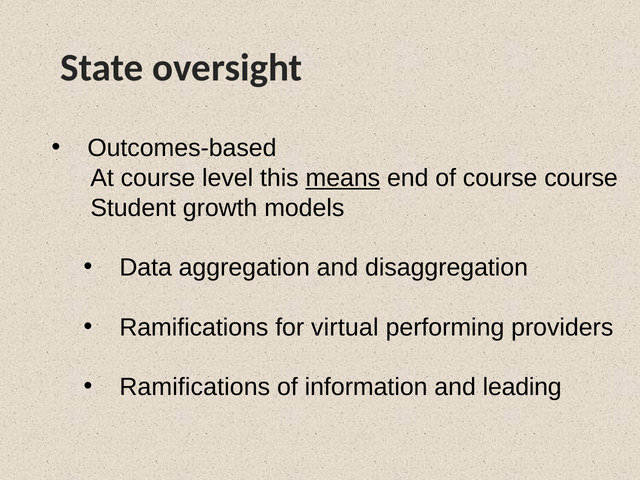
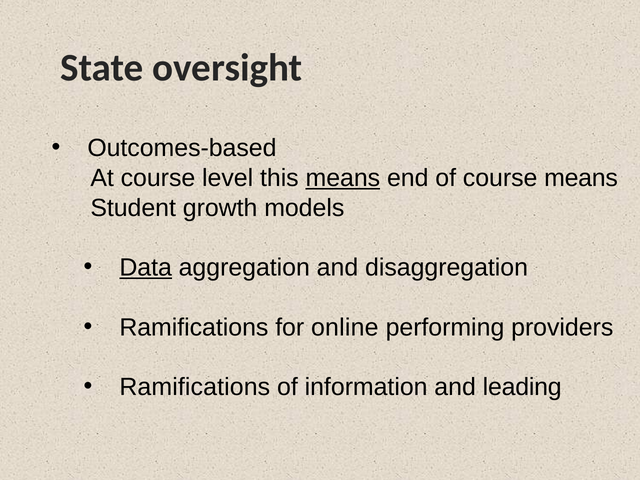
course course: course -> means (581, 178)
Data underline: none -> present (146, 268)
virtual: virtual -> online (345, 327)
